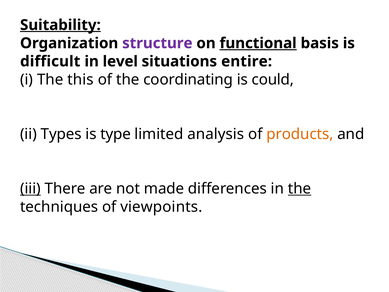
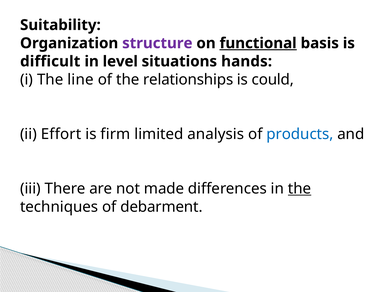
Suitability underline: present -> none (60, 25)
entire: entire -> hands (247, 61)
this: this -> line (80, 79)
coordinating: coordinating -> relationships (188, 79)
Types: Types -> Effort (61, 134)
type: type -> firm (115, 134)
products colour: orange -> blue (300, 134)
iii underline: present -> none (30, 188)
viewpoints: viewpoints -> debarment (161, 207)
